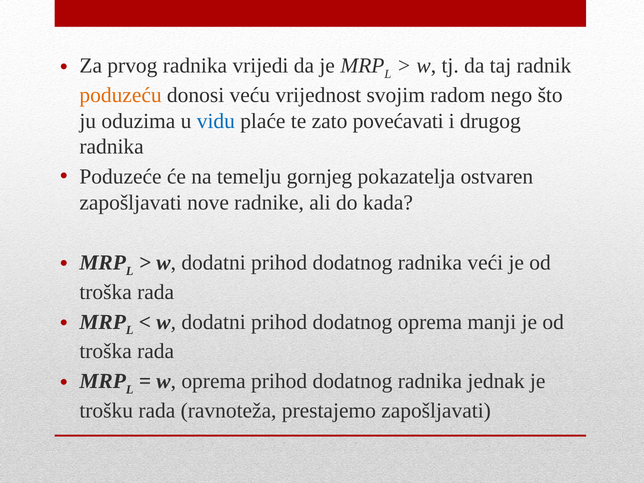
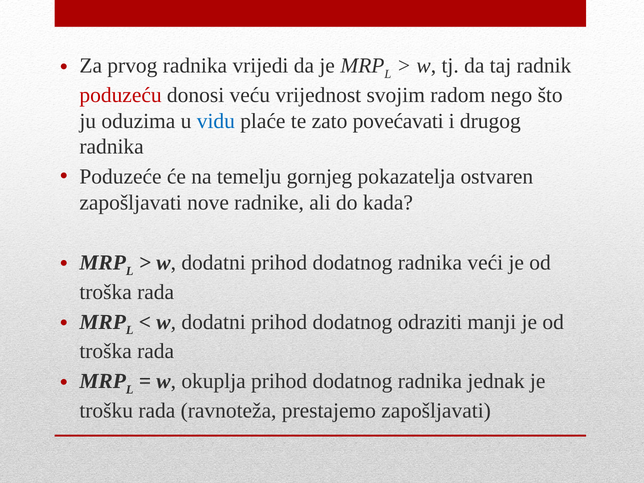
poduzeću colour: orange -> red (121, 95)
dodatnog oprema: oprema -> odraziti (430, 322)
w oprema: oprema -> okuplja (214, 381)
